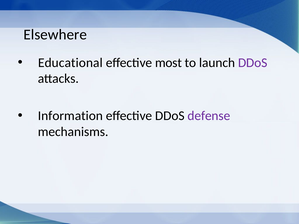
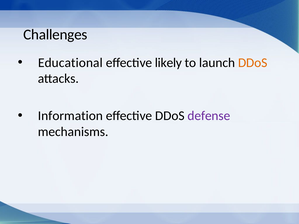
Elsewhere: Elsewhere -> Challenges (55, 35)
most: most -> likely (168, 63)
DDoS colour: purple -> orange (253, 63)
